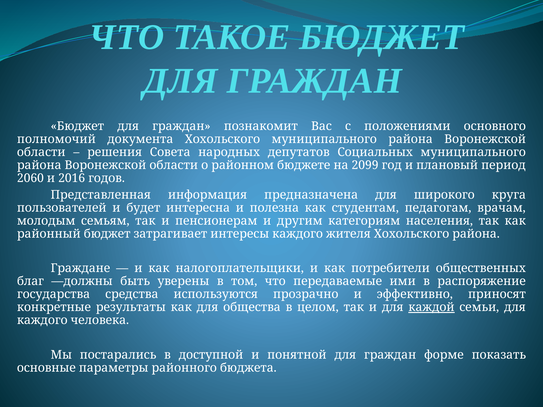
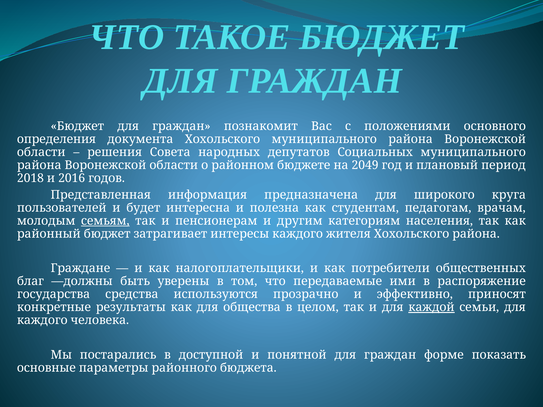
полномочий: полномочий -> определения (56, 139)
2099: 2099 -> 2049 (365, 165)
2060: 2060 -> 2018 (30, 178)
семьям underline: none -> present (105, 221)
